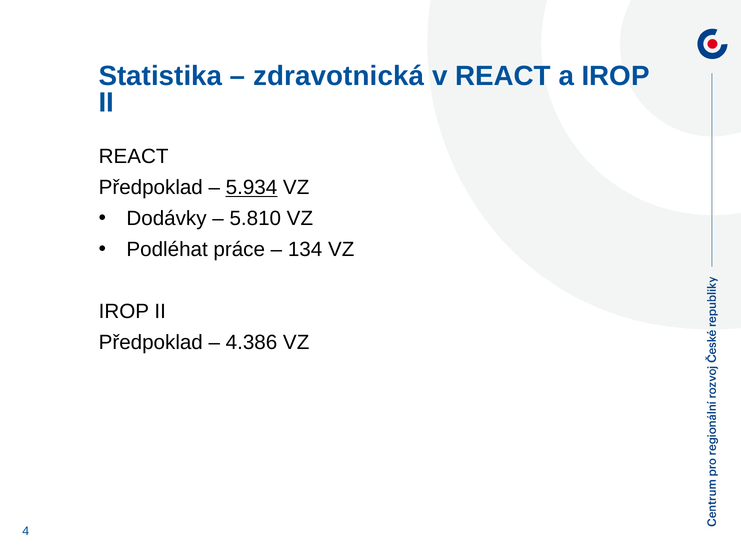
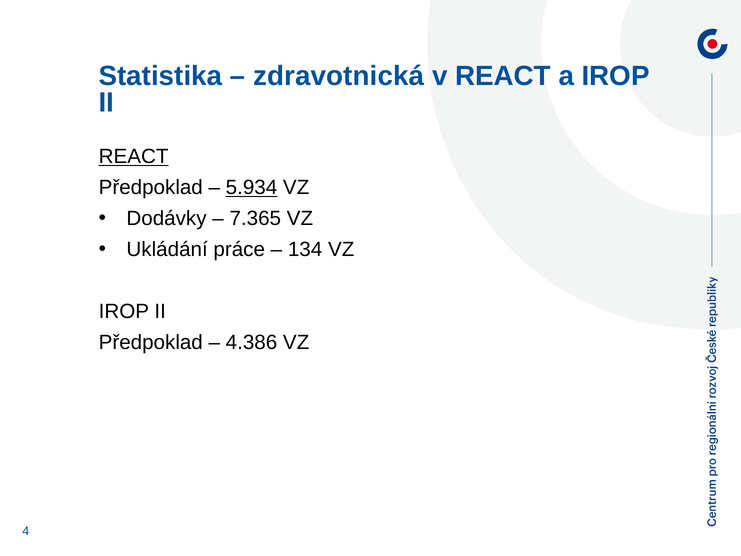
REACT underline: none -> present (134, 157)
5.810: 5.810 -> 7.365 (255, 218)
Podléhat: Podléhat -> Ukládání (167, 249)
